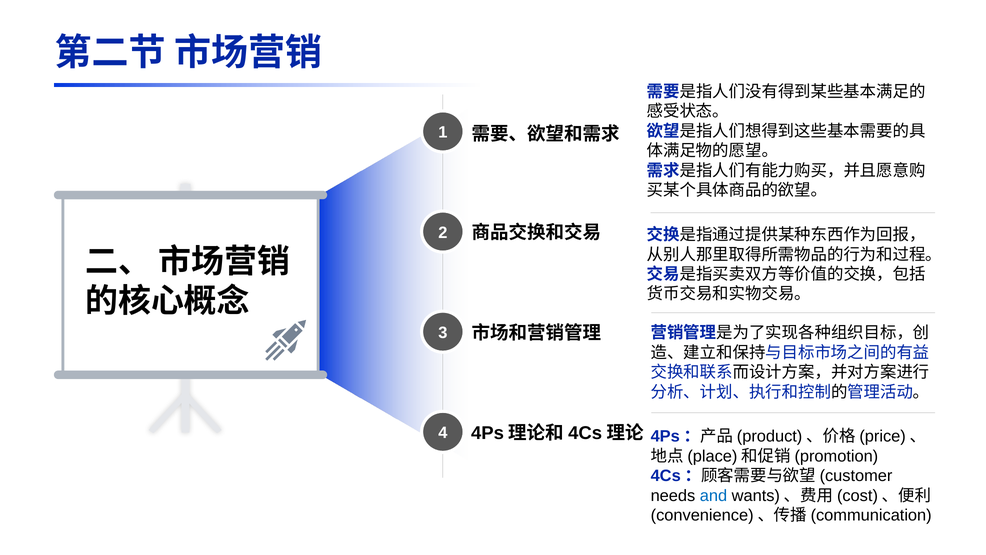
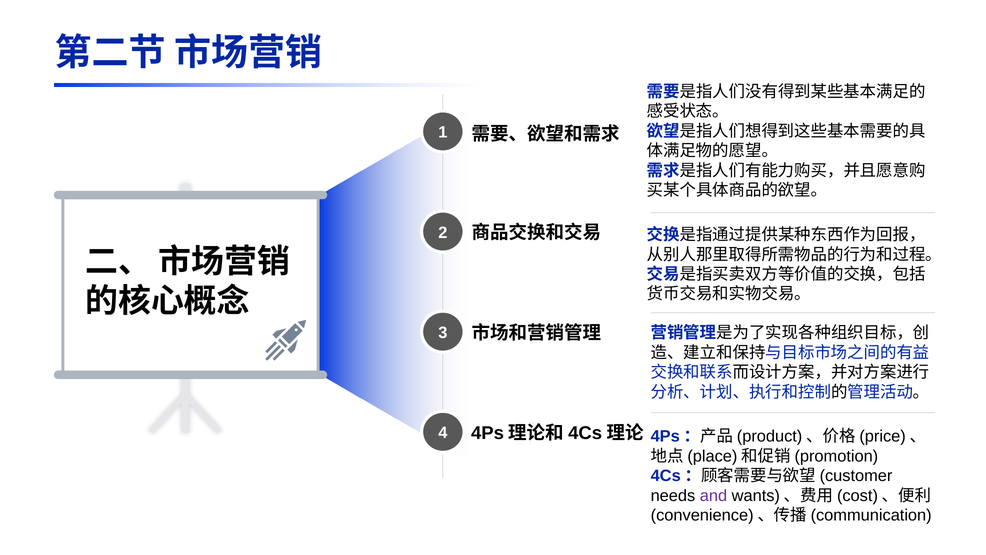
and colour: blue -> purple (714, 495)
